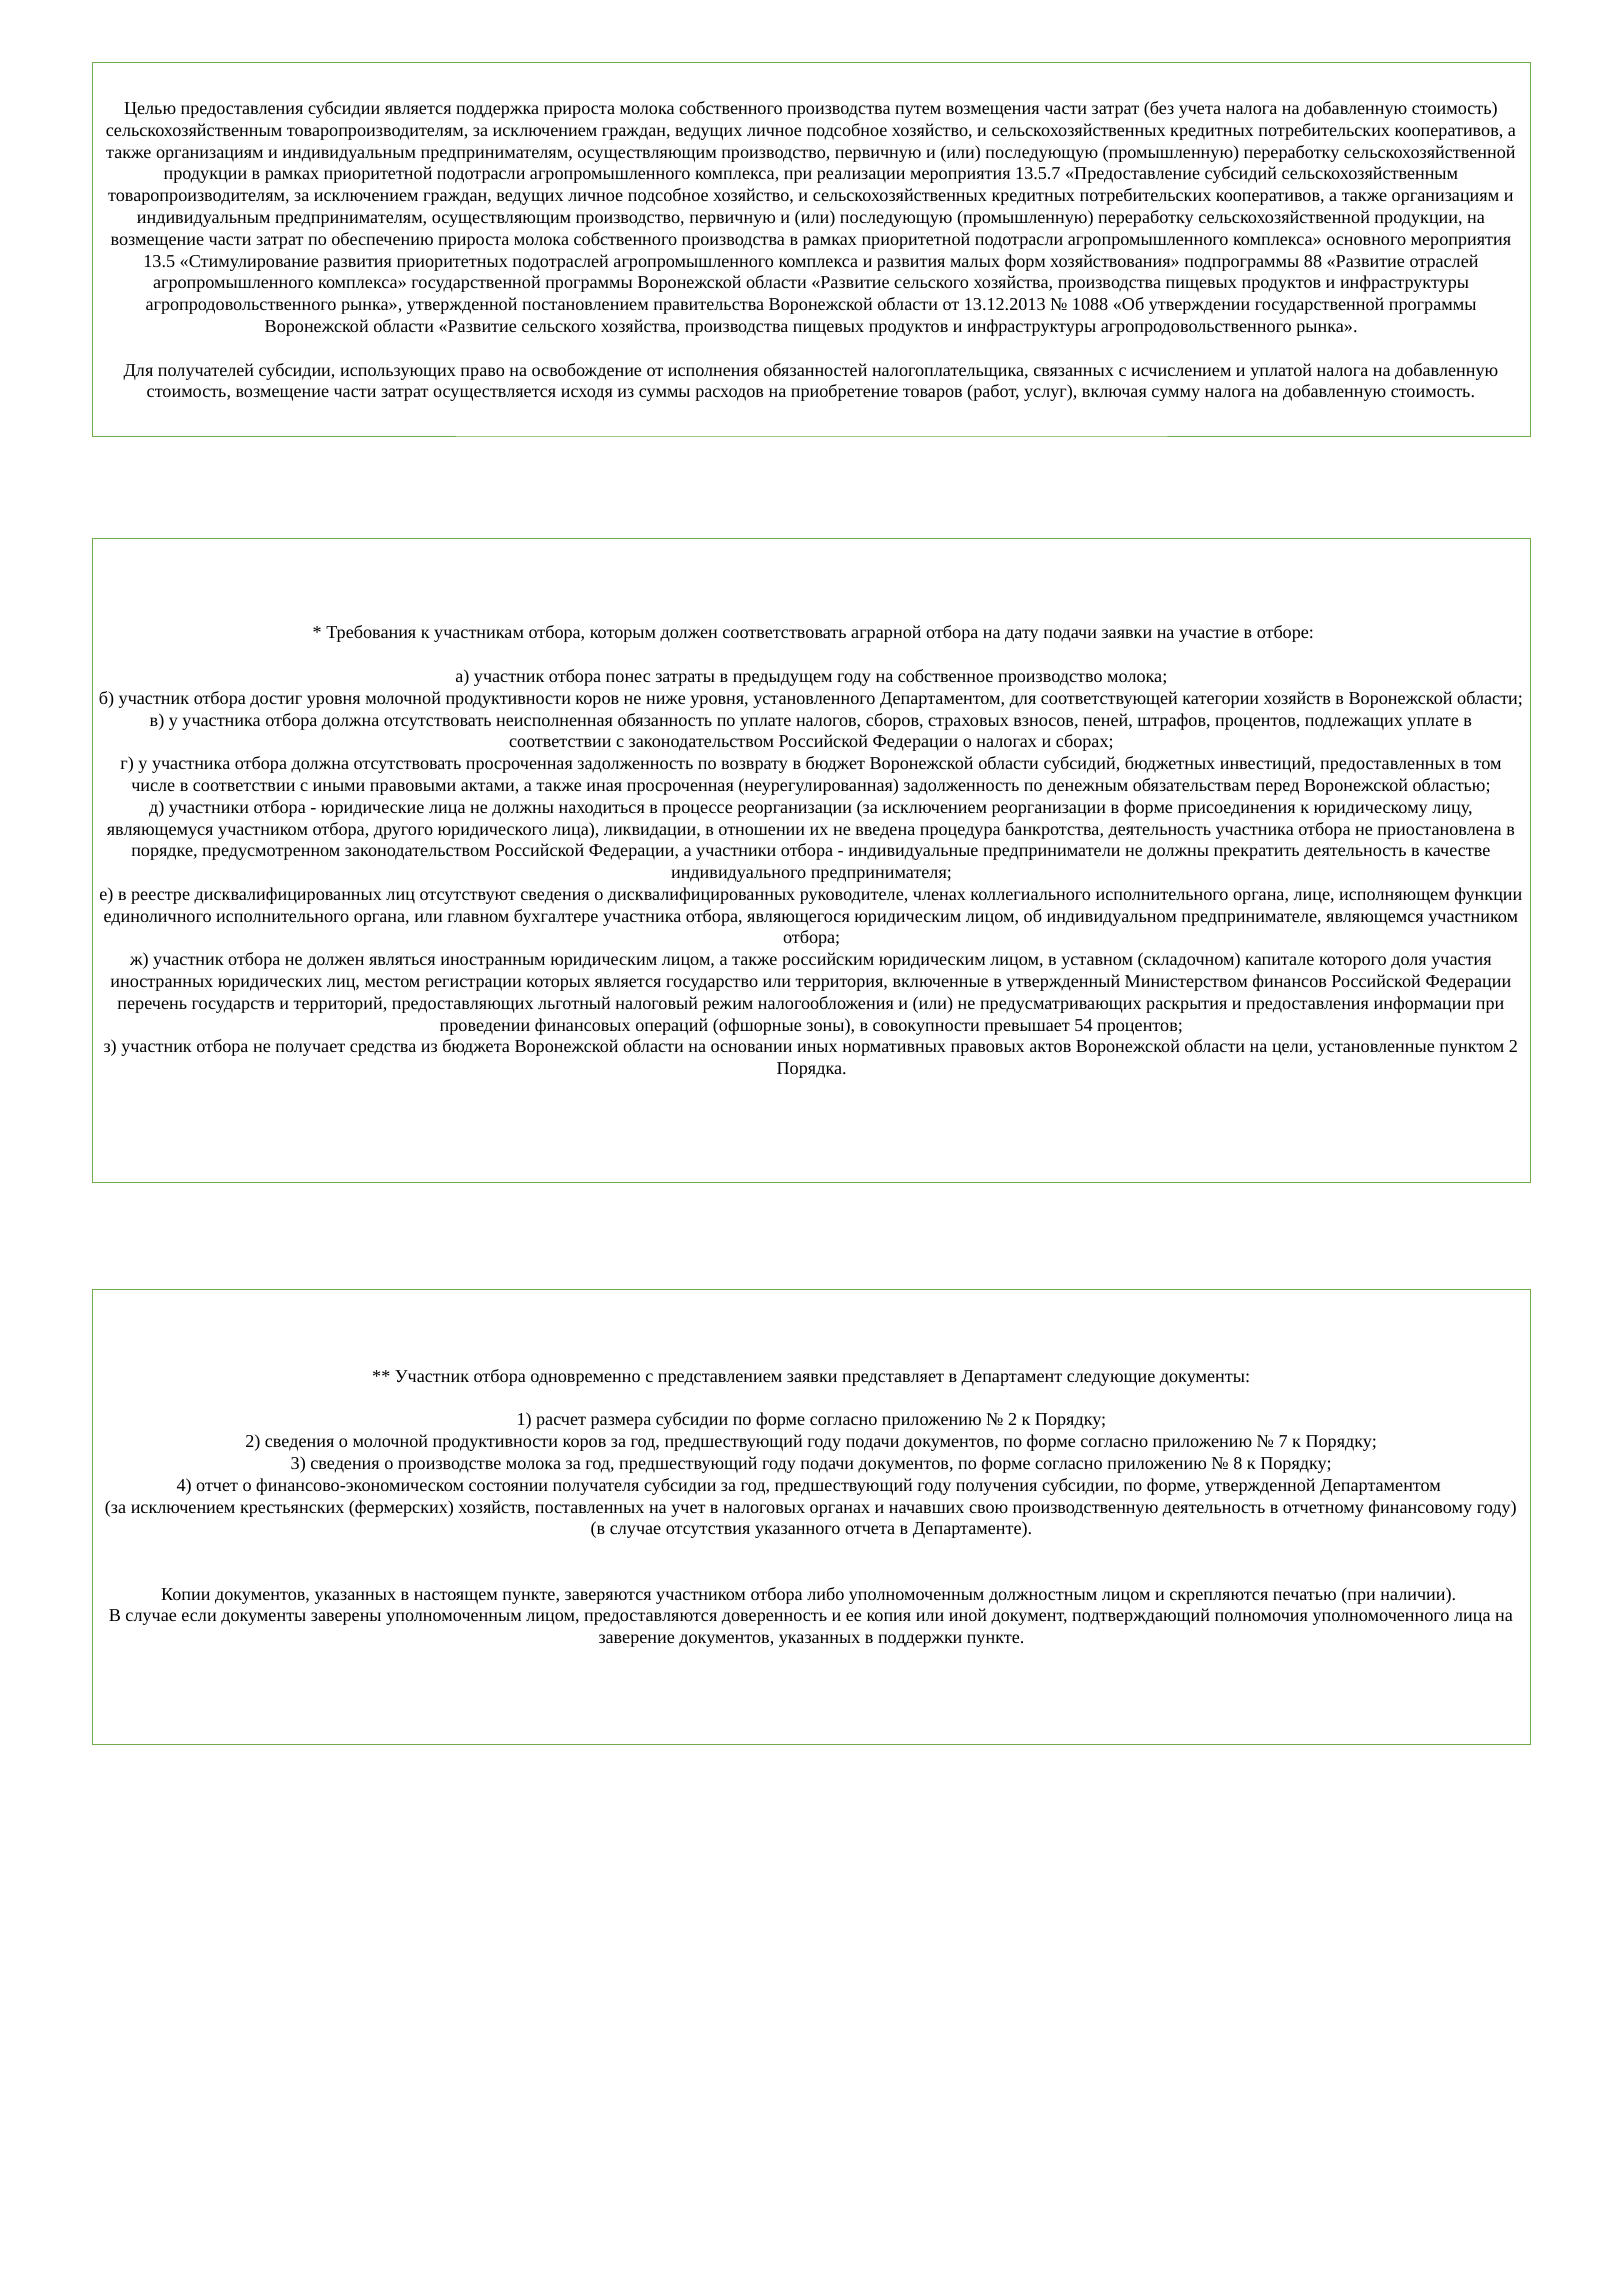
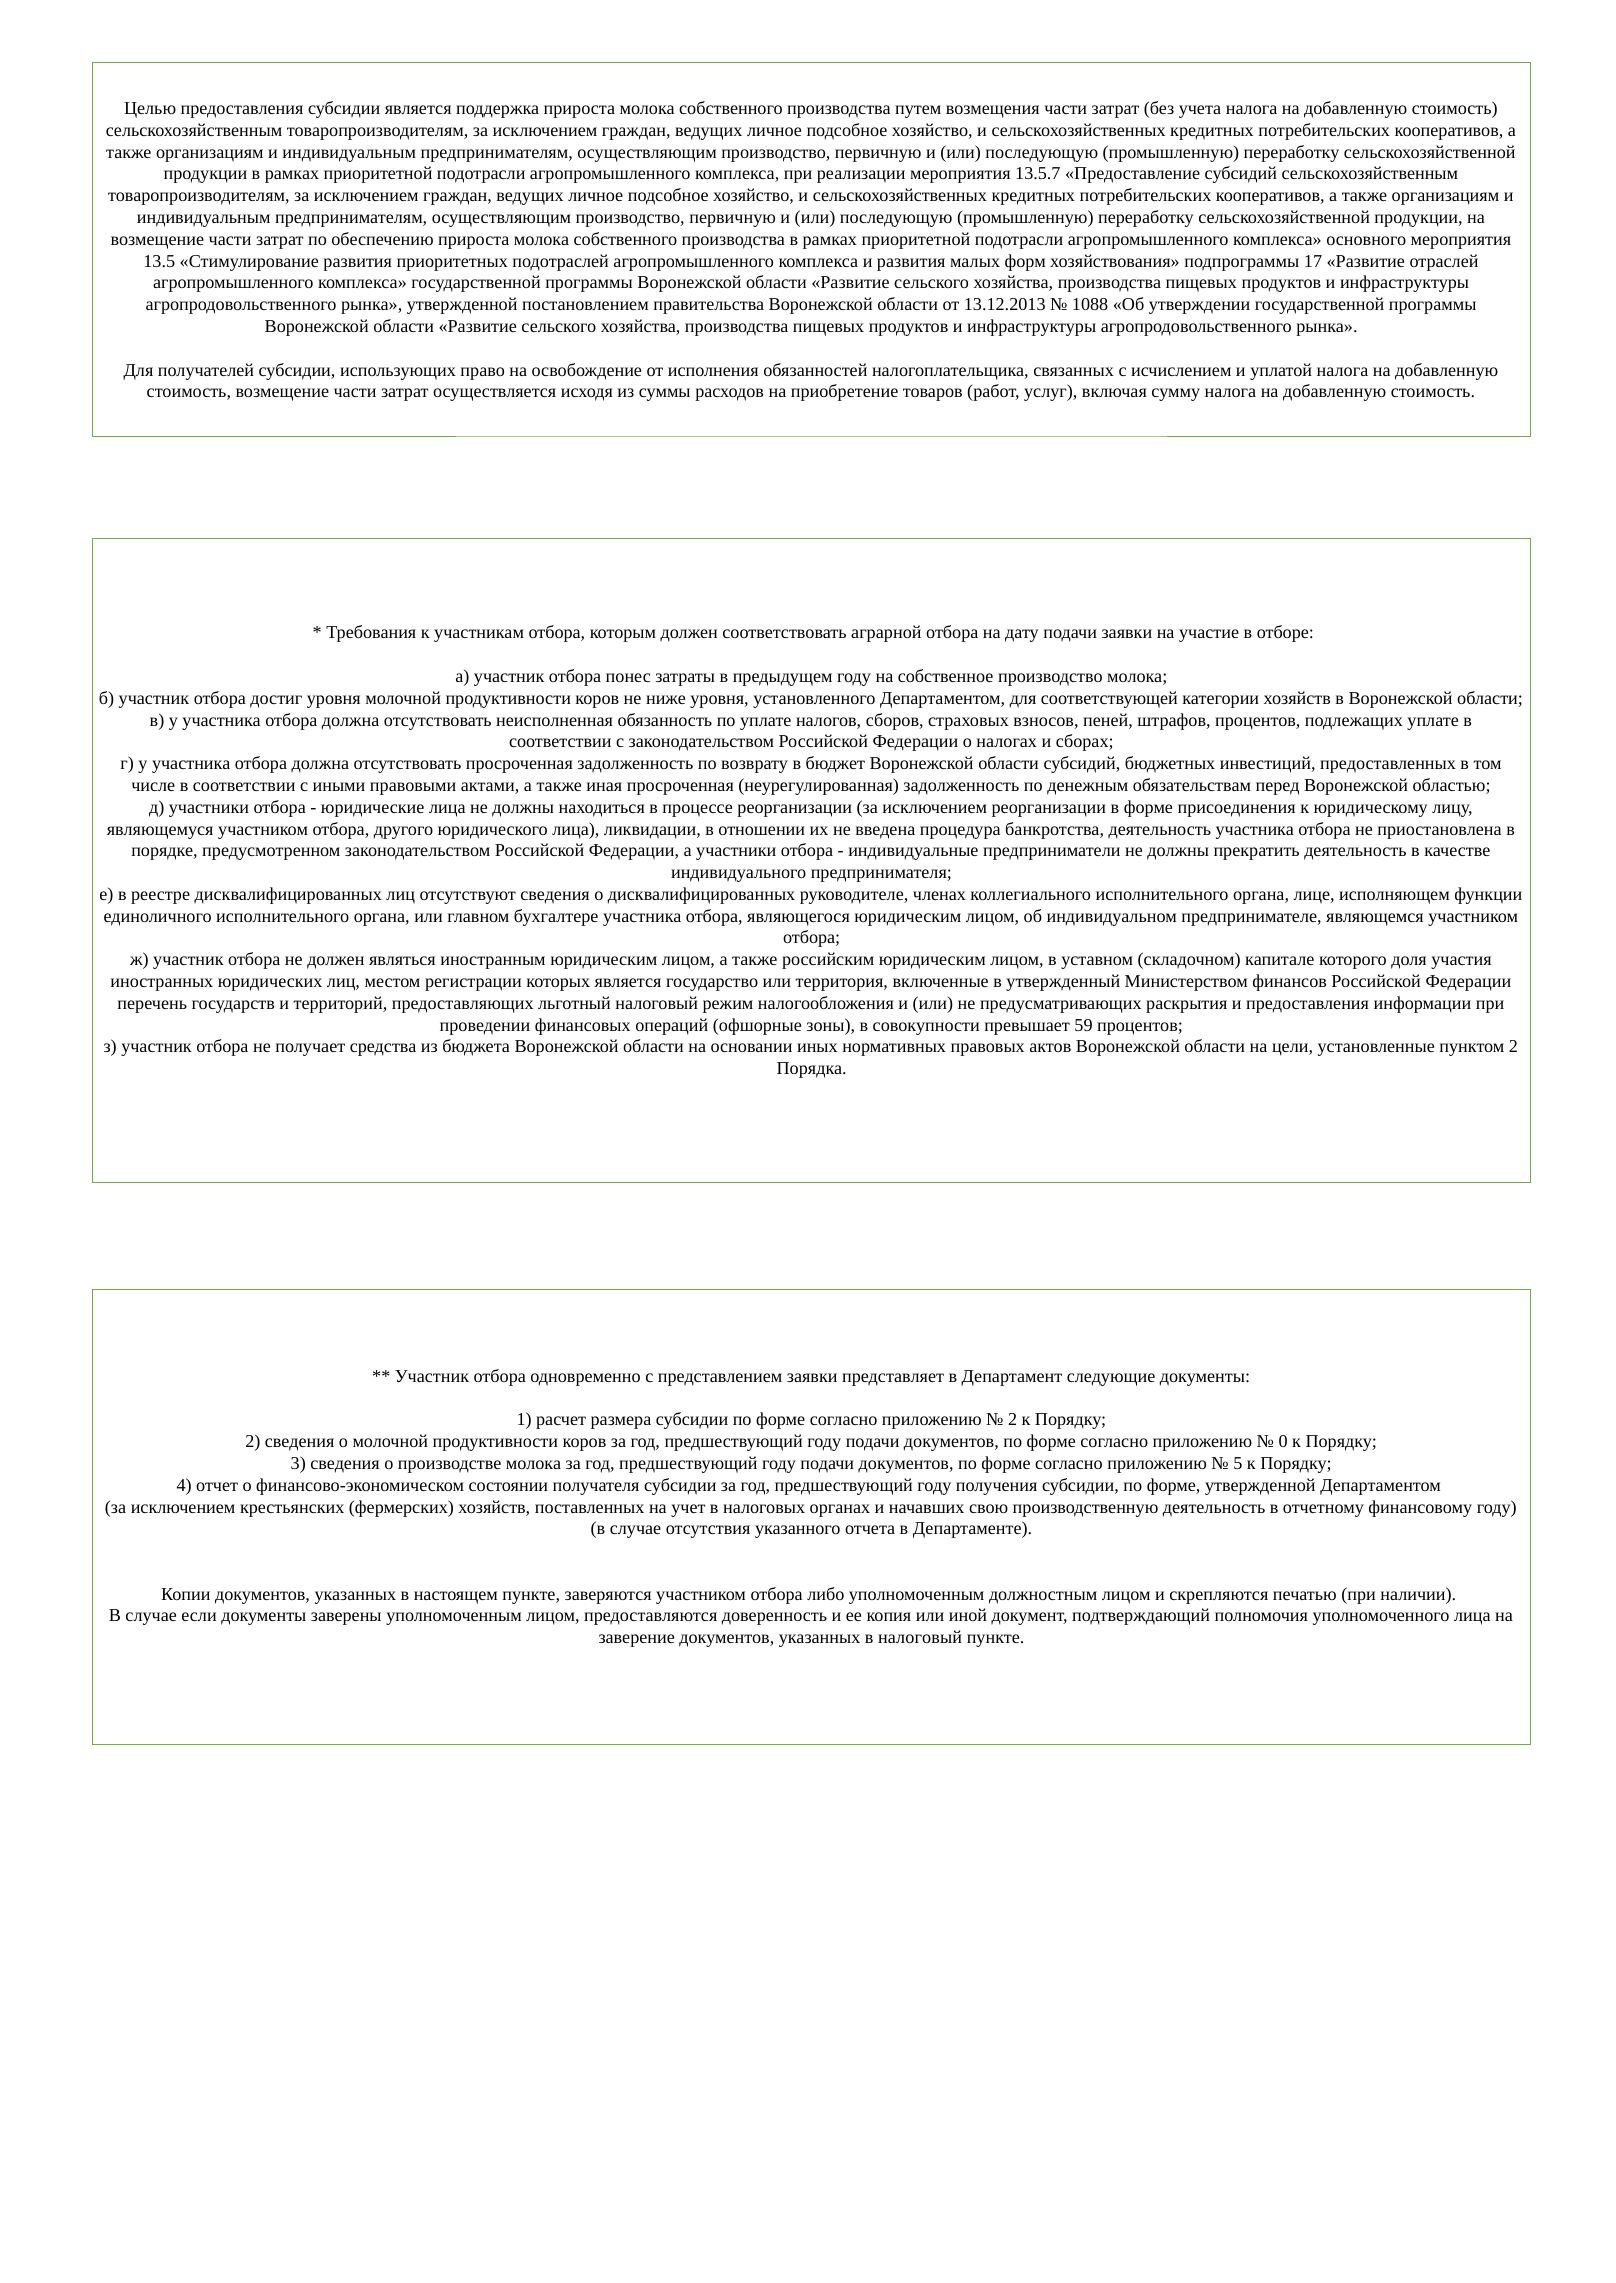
88: 88 -> 17 (1313, 261)
54: 54 -> 59 (1084, 1025)
7: 7 -> 0 (1283, 1442)
8: 8 -> 5 (1238, 1464)
в поддержки: поддержки -> налоговый (920, 1638)
